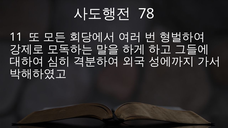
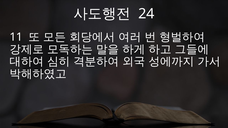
78: 78 -> 24 (146, 14)
